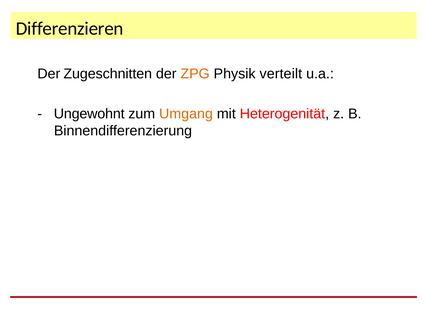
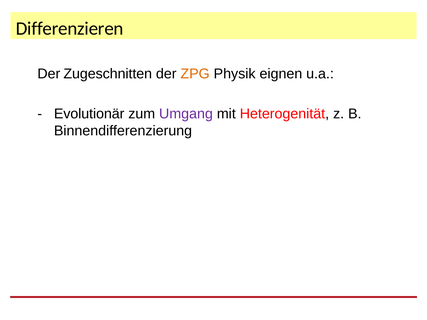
verteilt: verteilt -> eignen (281, 74)
Ungewohnt: Ungewohnt -> Evolutionär (89, 114)
Umgang colour: orange -> purple (186, 114)
